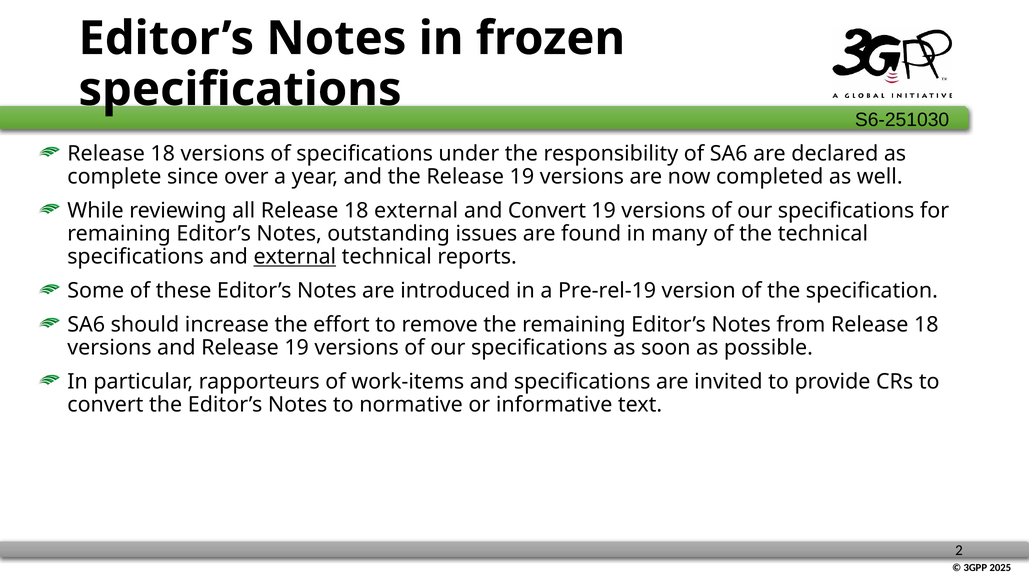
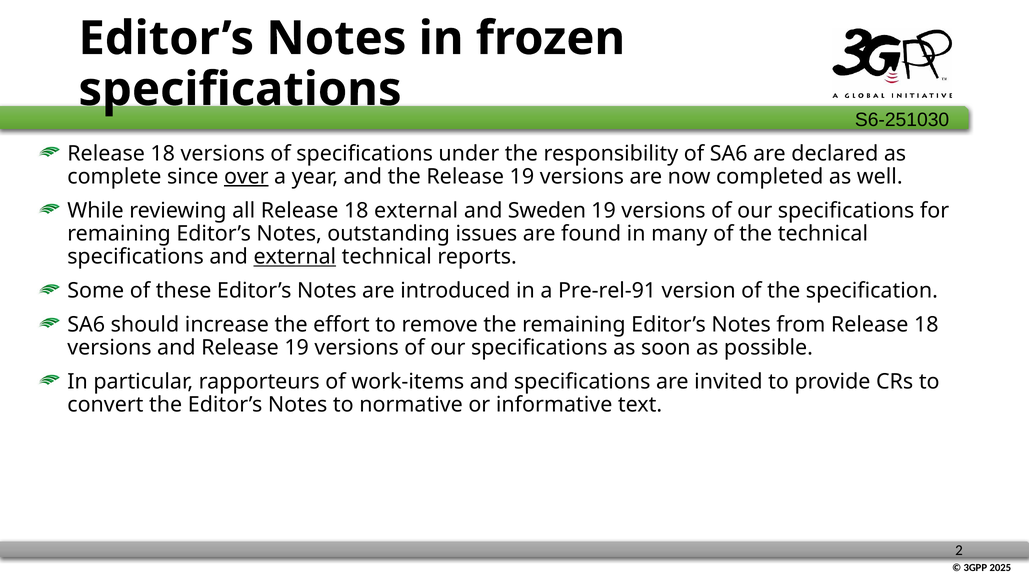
over underline: none -> present (246, 177)
and Convert: Convert -> Sweden (547, 210)
Pre-rel-19: Pre-rel-19 -> Pre-rel-91 (607, 291)
